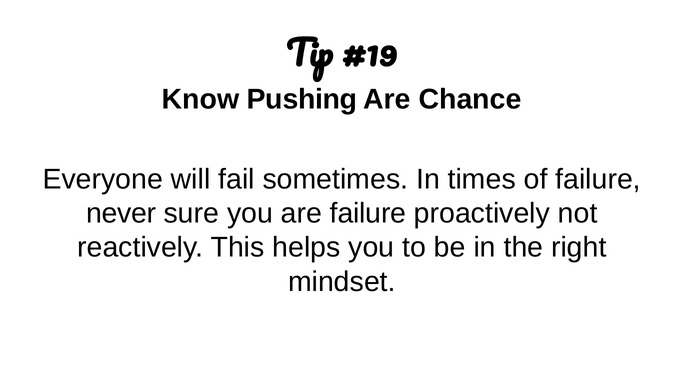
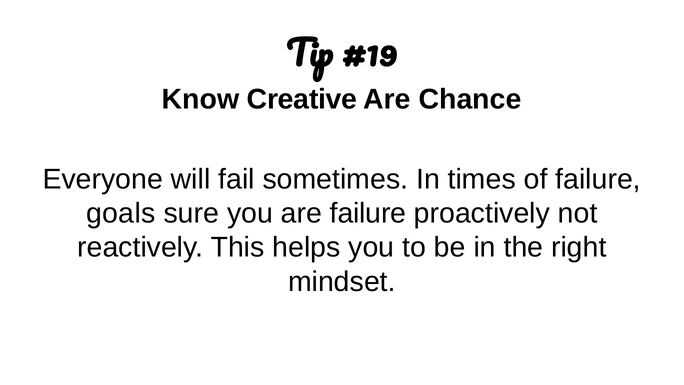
Pushing: Pushing -> Creative (302, 99)
never: never -> goals (121, 213)
